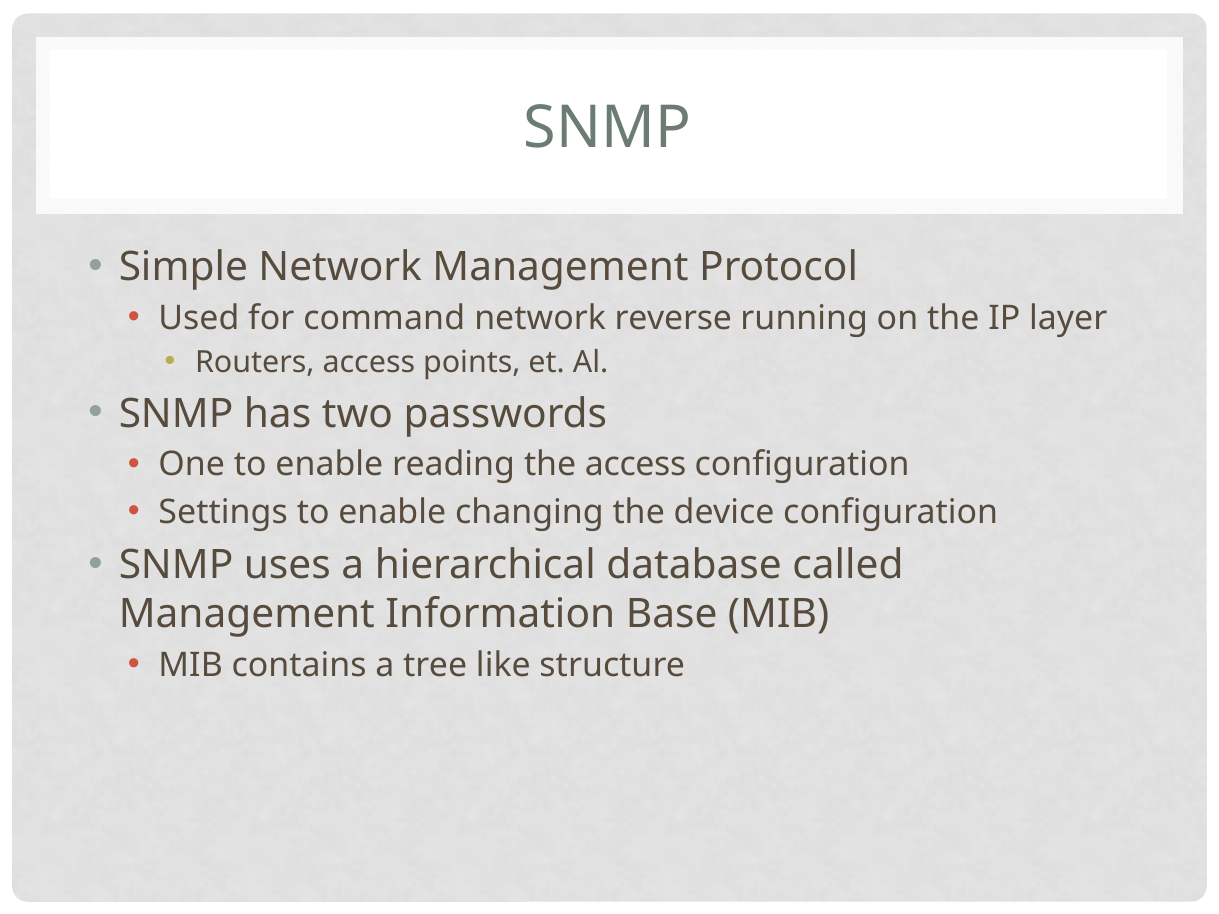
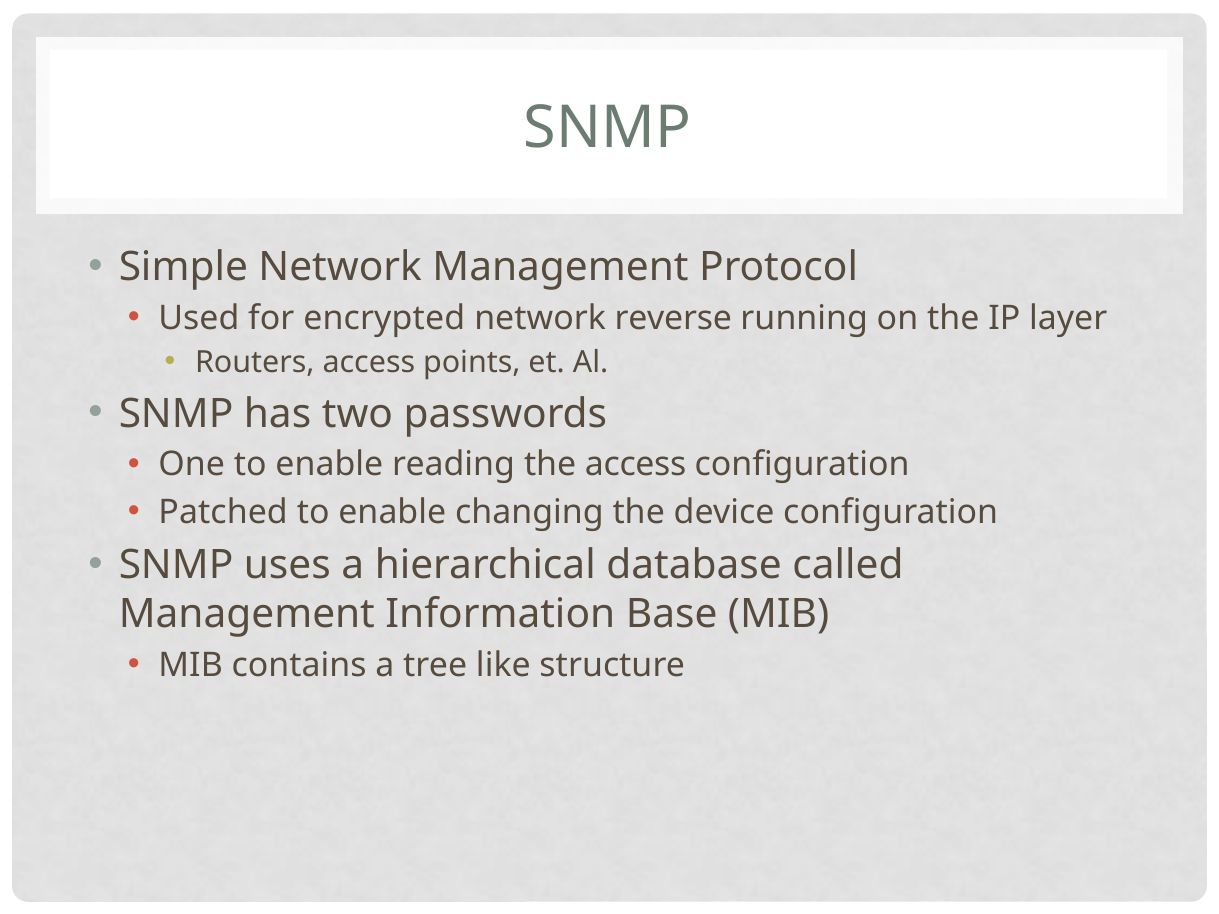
command: command -> encrypted (384, 318)
Settings: Settings -> Patched (223, 512)
